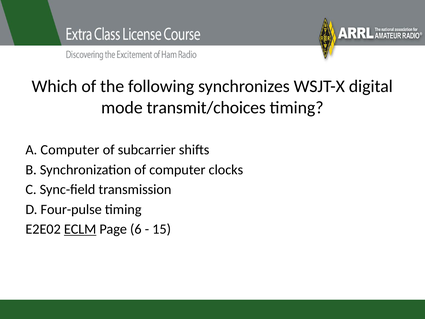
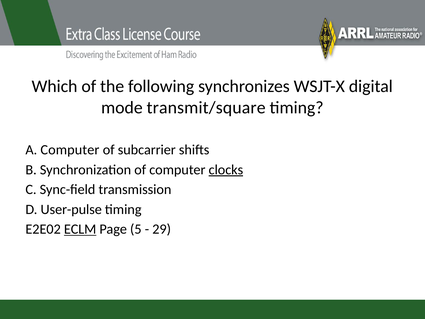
transmit/choices: transmit/choices -> transmit/square (206, 107)
clocks underline: none -> present (226, 170)
Four-pulse: Four-pulse -> User-pulse (71, 209)
6: 6 -> 5 (136, 229)
15: 15 -> 29 (162, 229)
